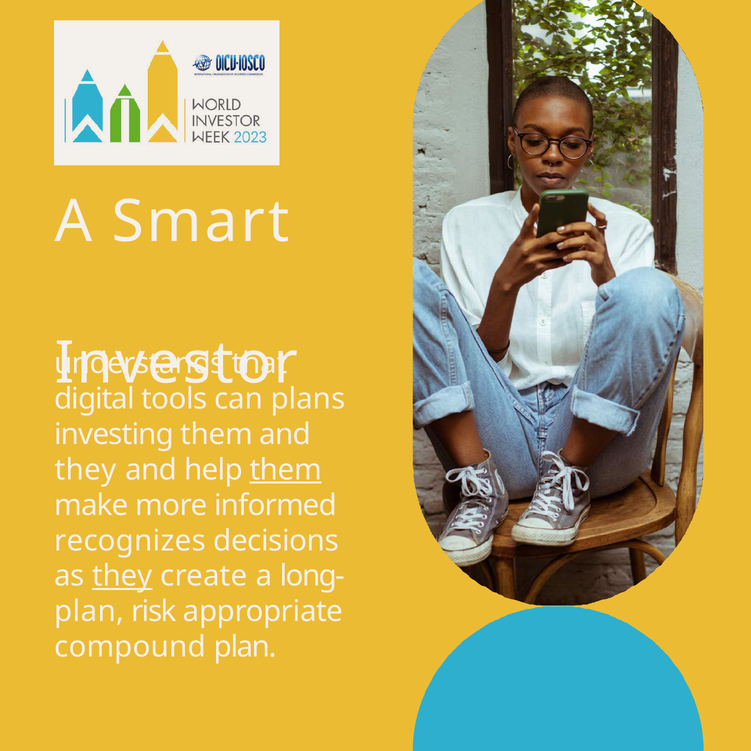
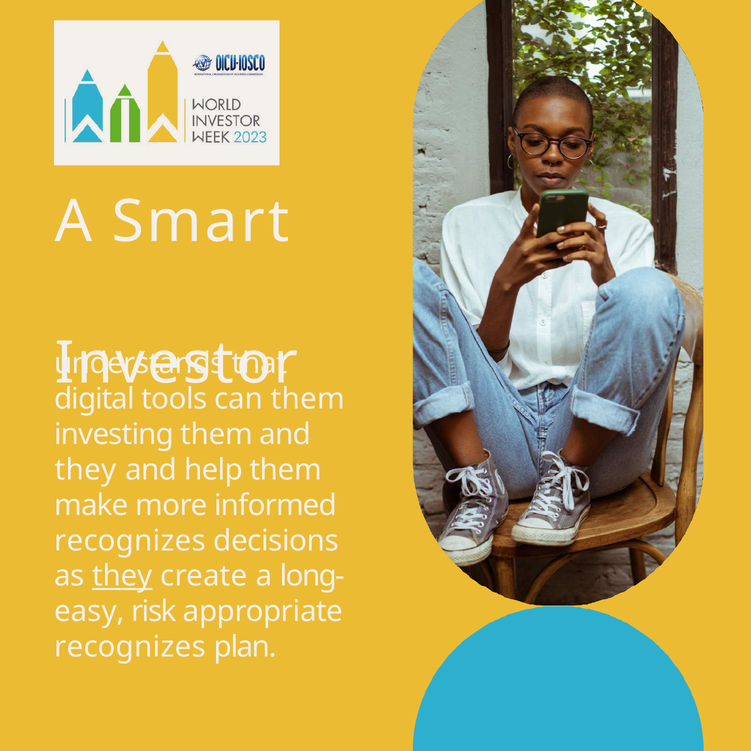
plans: plans -> them (308, 399)
them underline: present -> none (286, 470)
plan: plan -> easy (89, 612)
compound: compound -> recognizes (130, 647)
